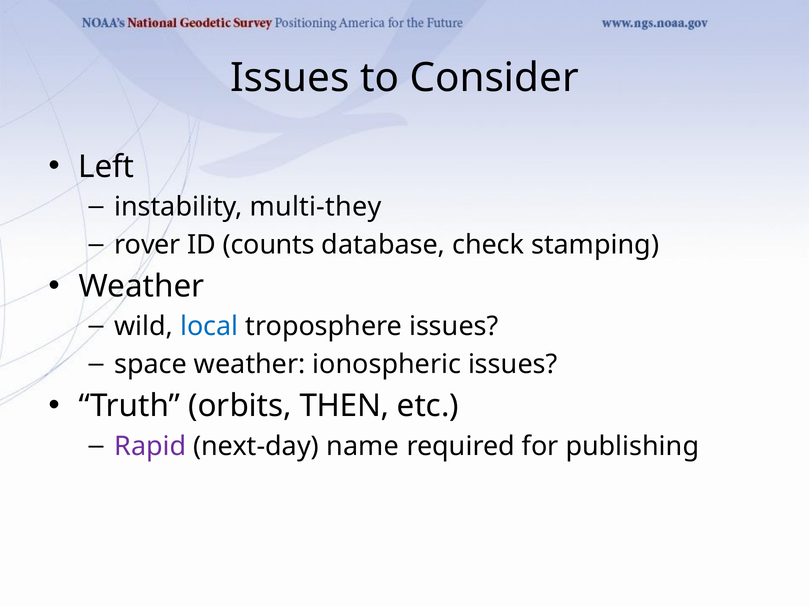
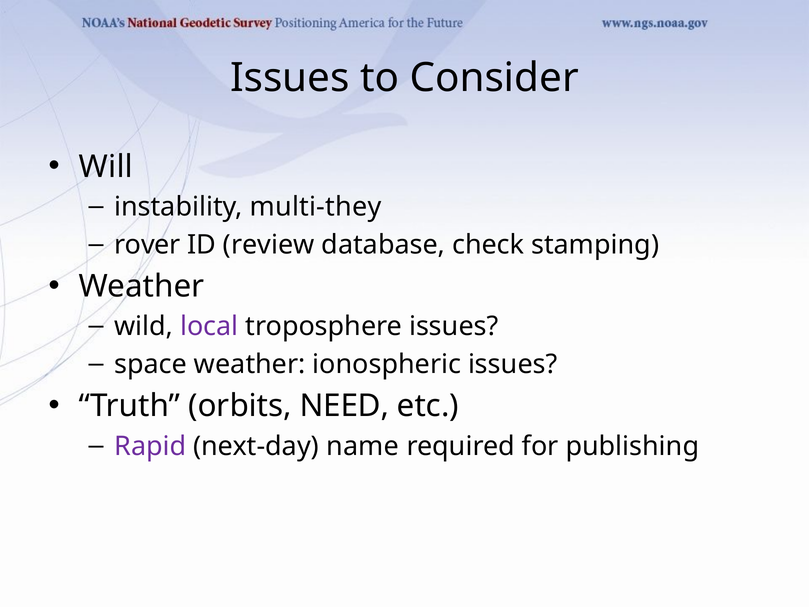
Left: Left -> Will (106, 167)
counts: counts -> review (269, 245)
local colour: blue -> purple (209, 326)
THEN: THEN -> NEED (344, 406)
